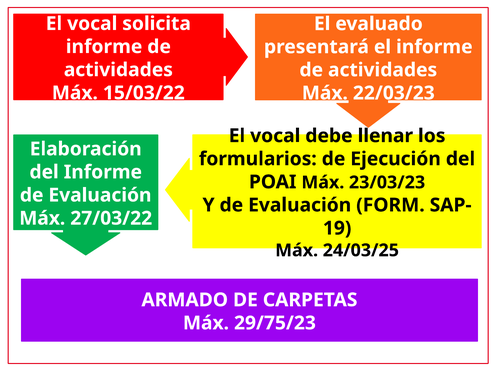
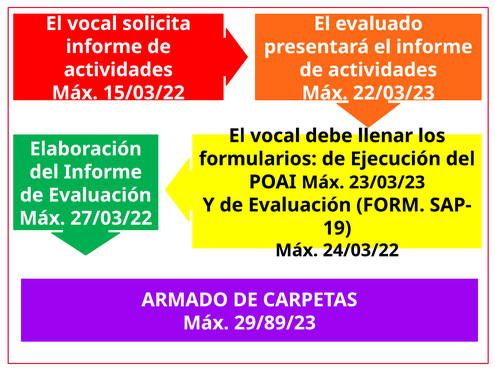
24/03/25: 24/03/25 -> 24/03/22 (361, 251)
29/75/23: 29/75/23 -> 29/89/23 (275, 323)
